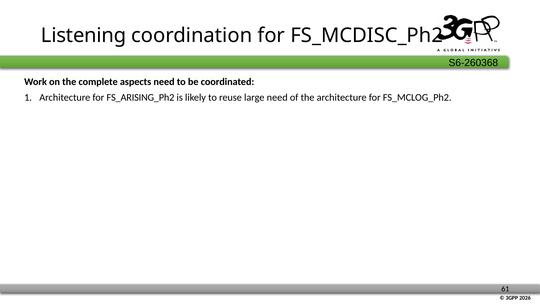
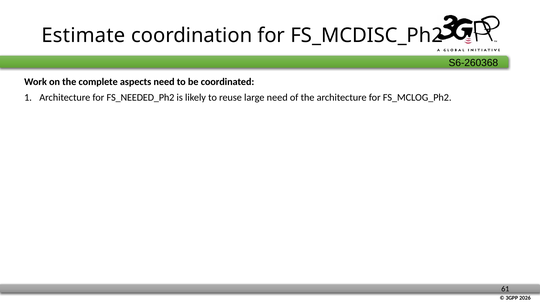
Listening: Listening -> Estimate (83, 35)
FS_ARISING_Ph2: FS_ARISING_Ph2 -> FS_NEEDED_Ph2 (140, 97)
